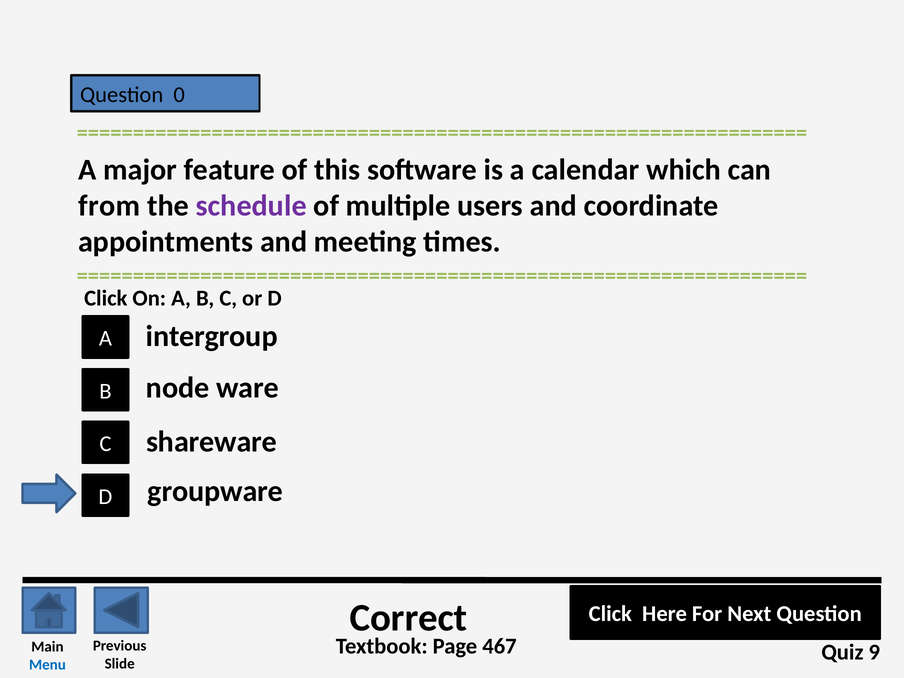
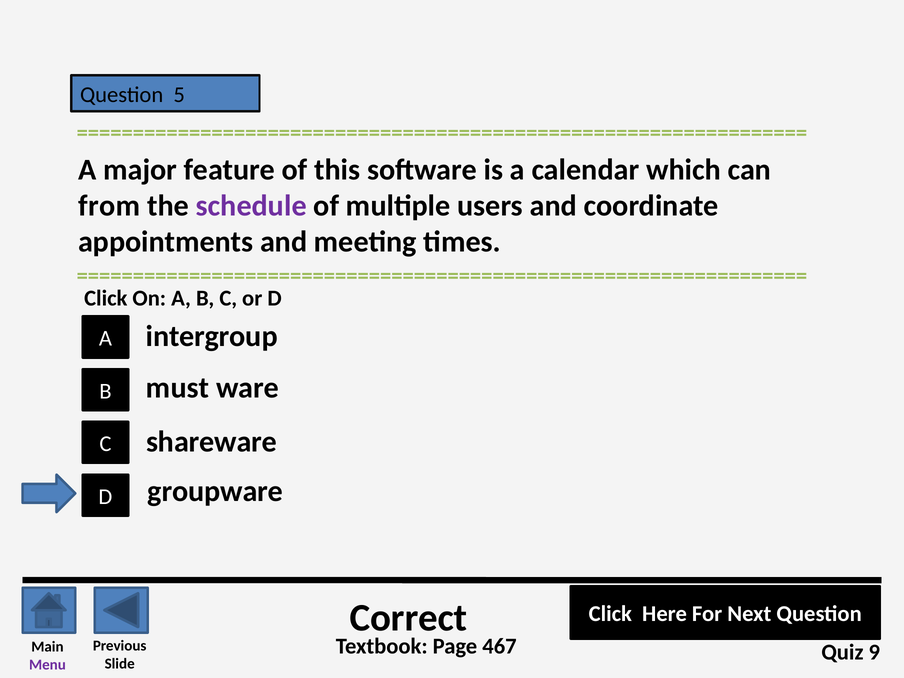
0: 0 -> 5 (179, 95)
node: node -> must (178, 388)
Menu colour: blue -> purple (47, 665)
